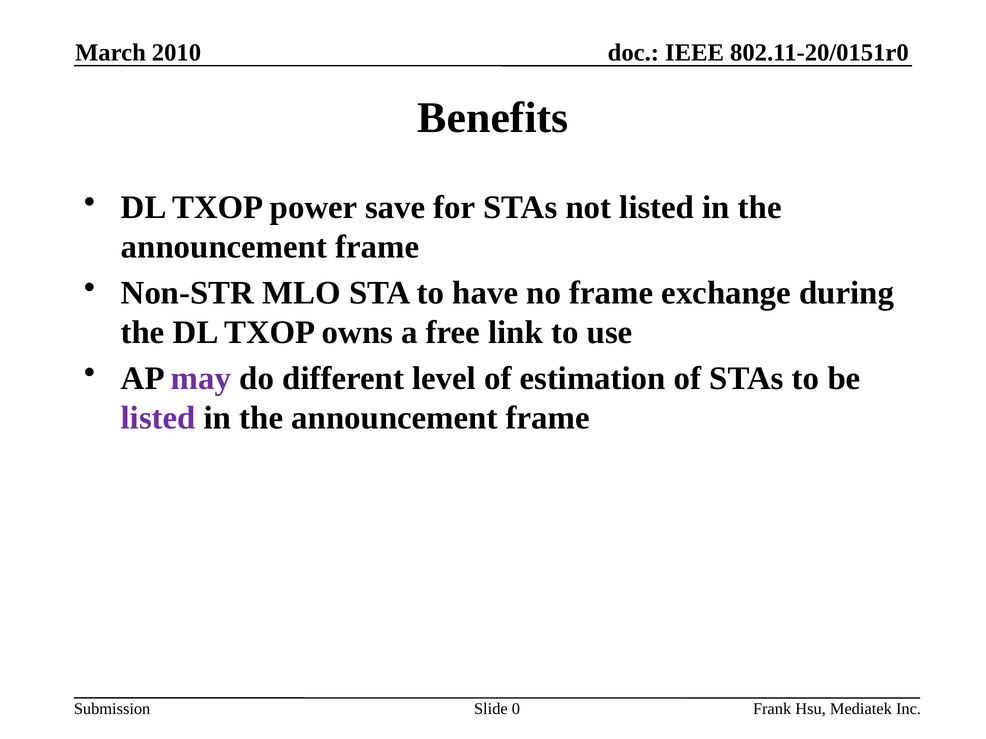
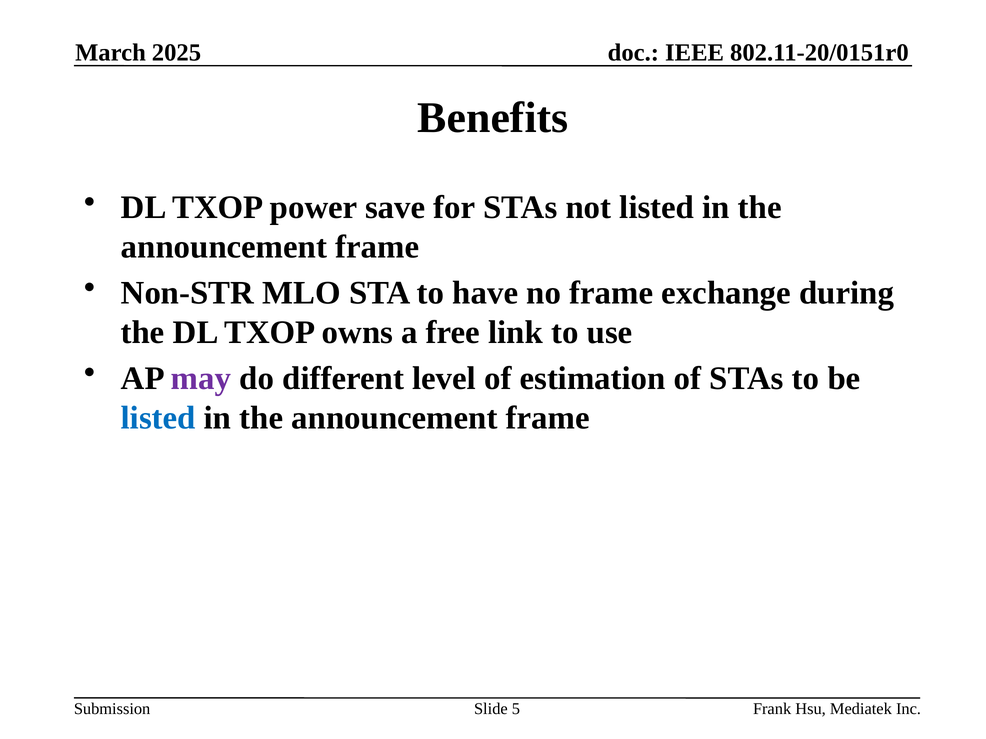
2010: 2010 -> 2025 (176, 53)
listed colour: purple -> blue (158, 418)
0: 0 -> 5 (516, 709)
